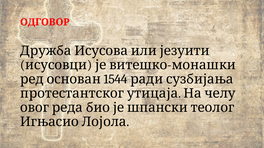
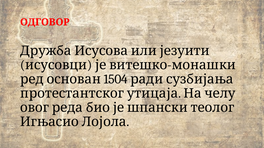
1544: 1544 -> 1504 (116, 79)
